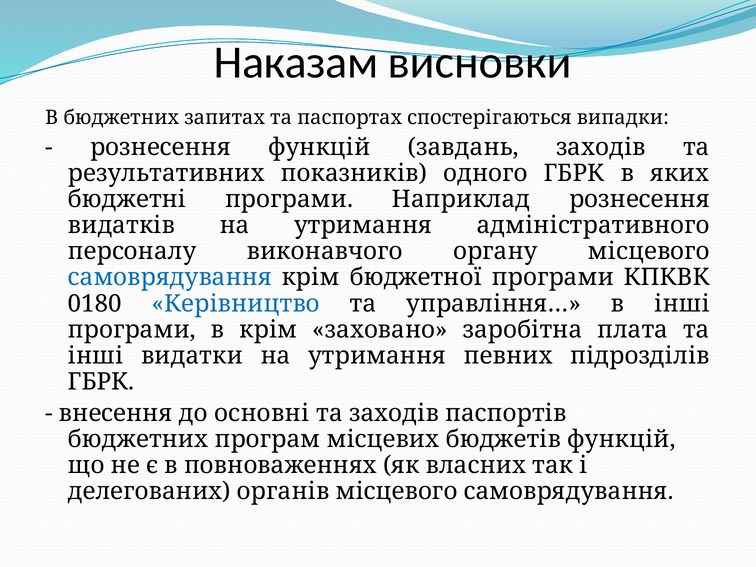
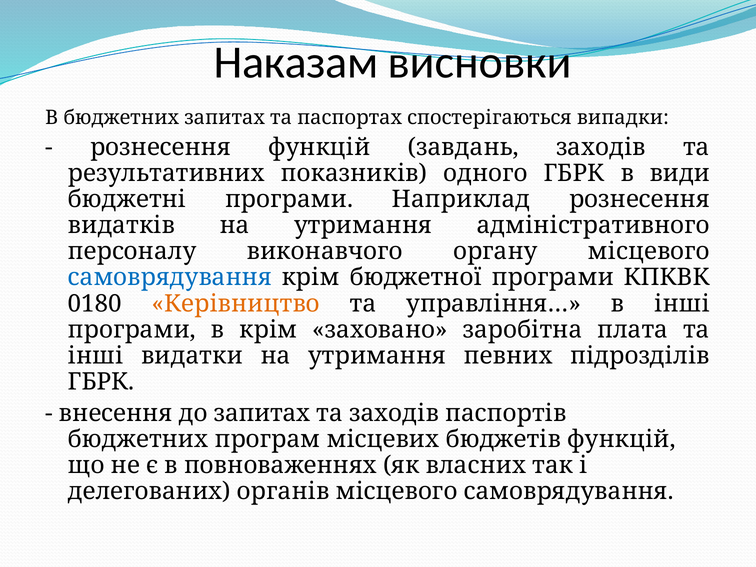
яких: яких -> види (680, 173)
Керівництво colour: blue -> orange (236, 304)
до основні: основні -> запитах (262, 413)
